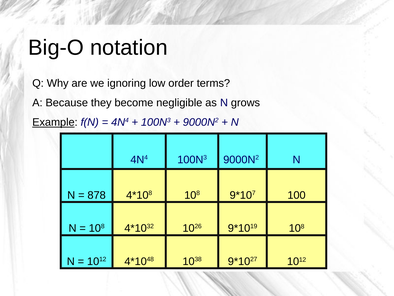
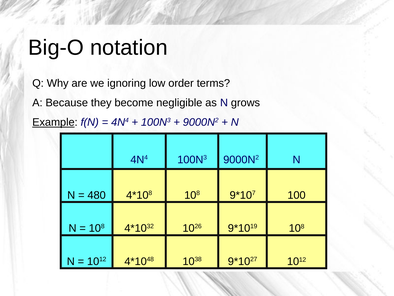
878: 878 -> 480 (97, 195)
